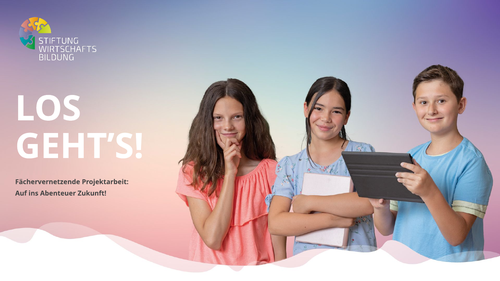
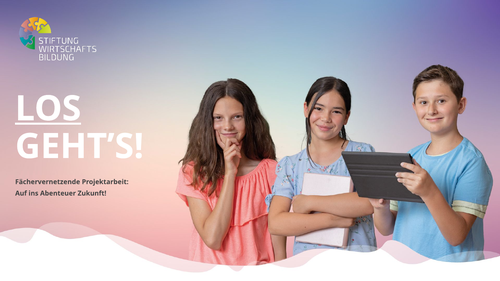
LOS underline: none -> present (48, 109)
